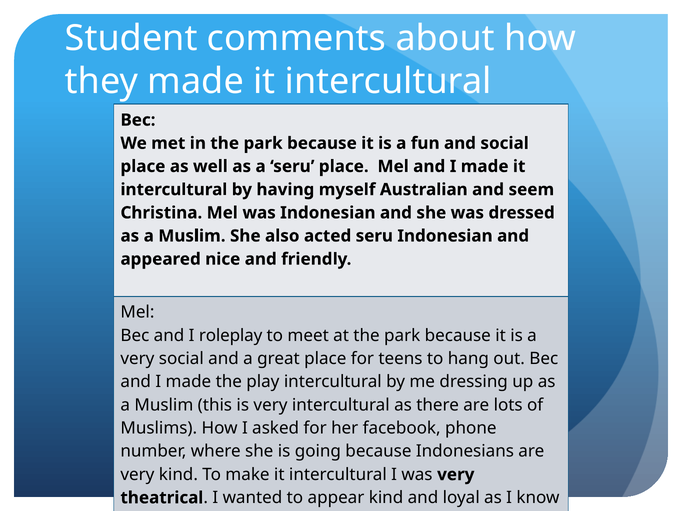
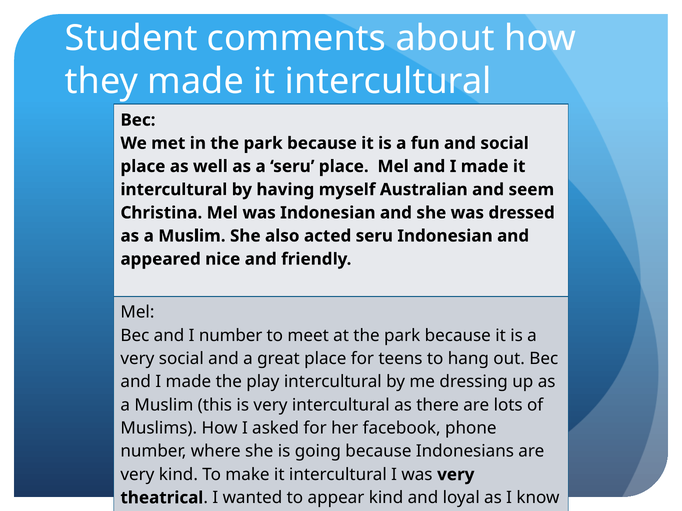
I roleplay: roleplay -> number (231, 336)
